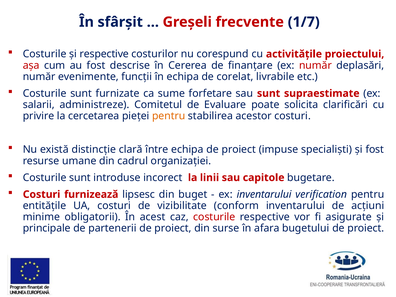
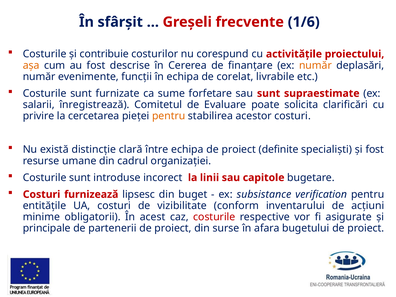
1/7: 1/7 -> 1/6 (304, 22)
și respective: respective -> contribuie (104, 54)
așa colour: red -> orange (31, 65)
număr colour: red -> orange (315, 65)
administreze: administreze -> înregistrează (94, 105)
impuse: impuse -> definite (279, 150)
ex inventarului: inventarului -> subsistance (264, 194)
